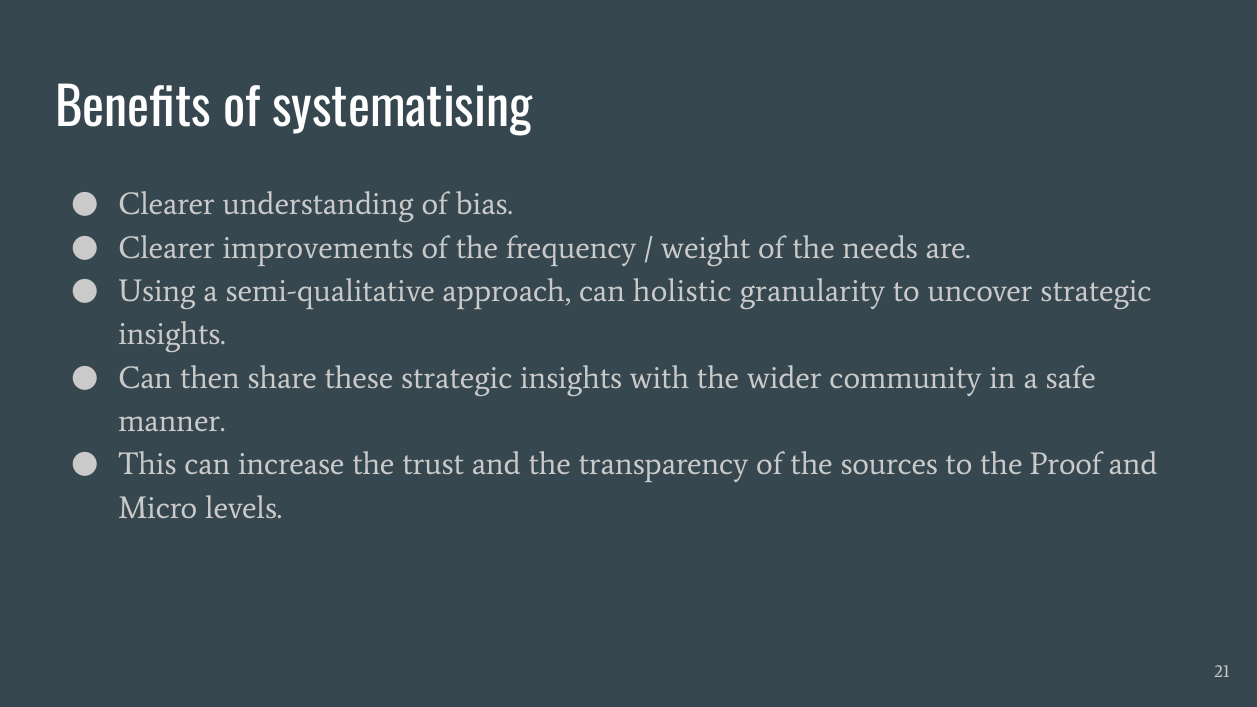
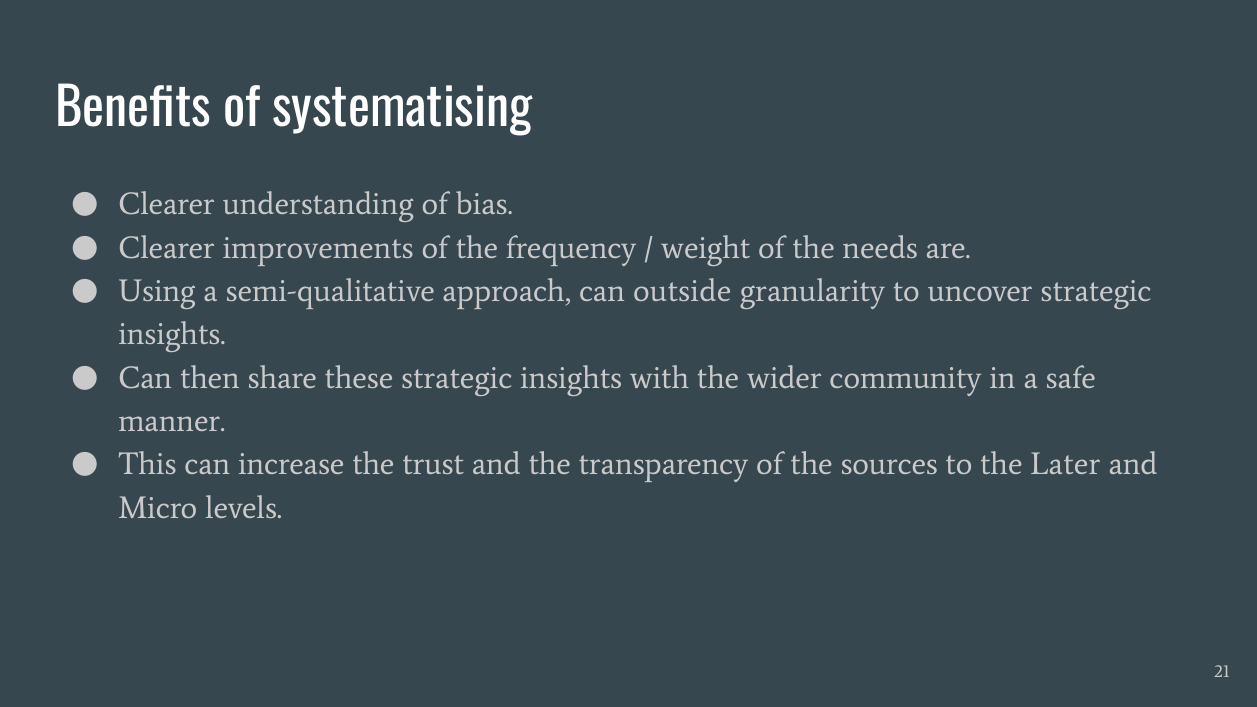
holistic: holistic -> outside (682, 291)
Proof: Proof -> Later (1065, 465)
